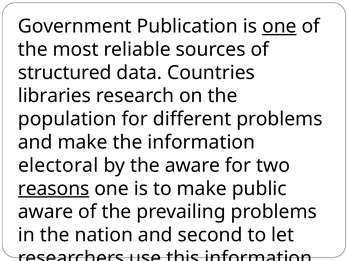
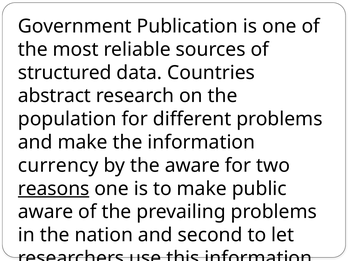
one underline: present -> none (279, 26)
libraries: libraries -> abstract (54, 96)
electoral: electoral -> currency (58, 165)
